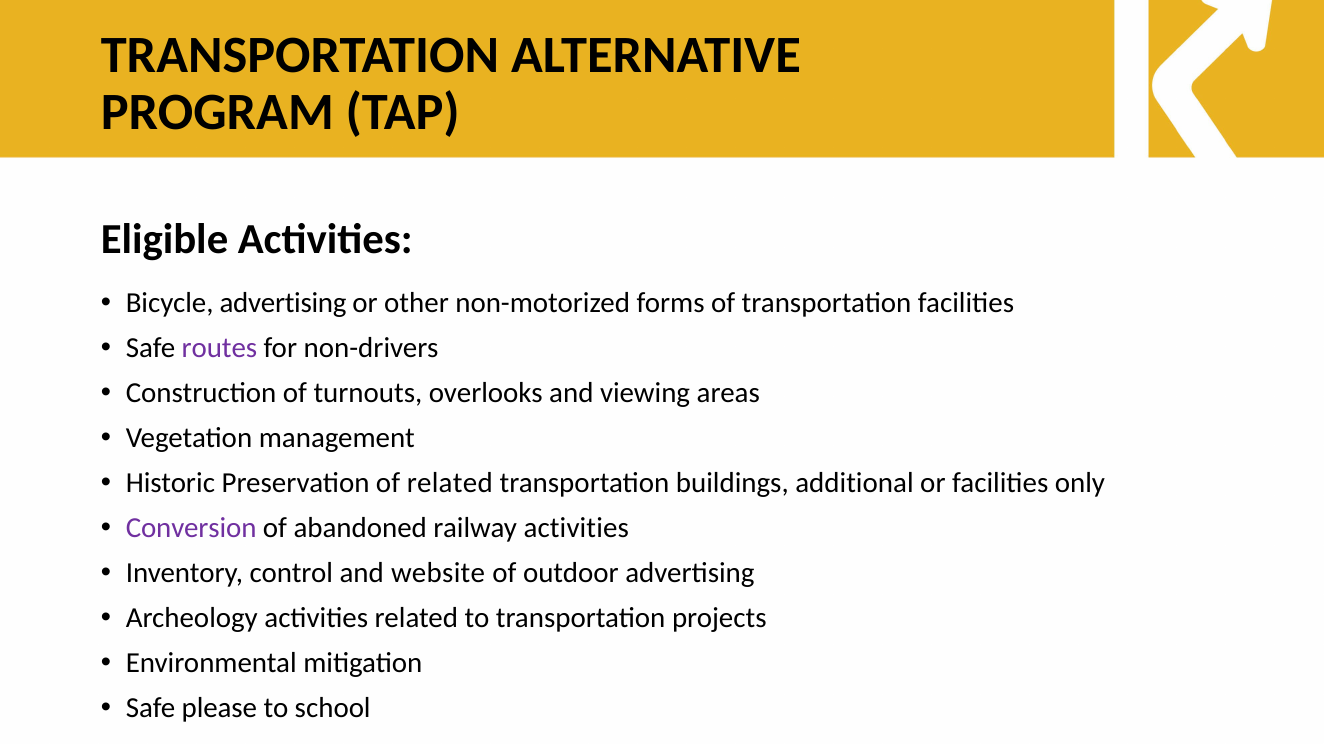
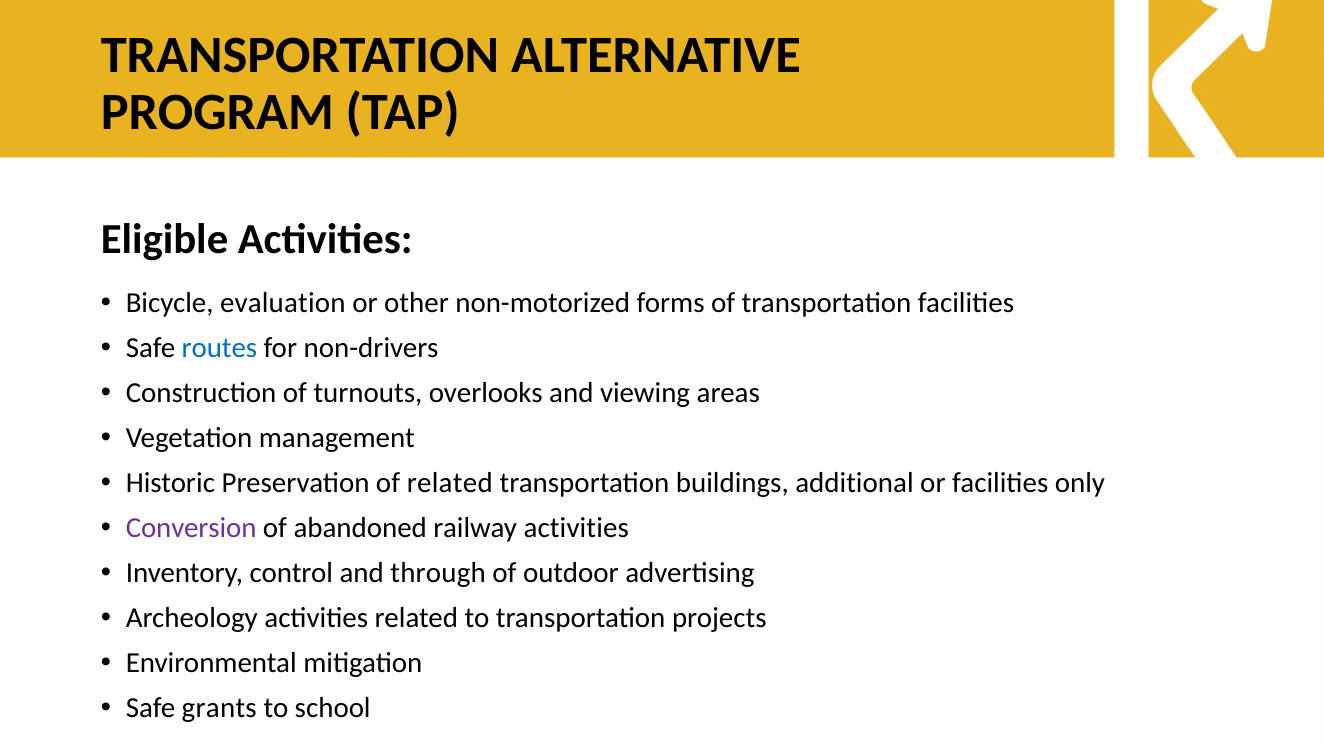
Bicycle advertising: advertising -> evaluation (283, 303)
routes colour: purple -> blue (219, 348)
website: website -> through (438, 574)
please: please -> grants (219, 709)
